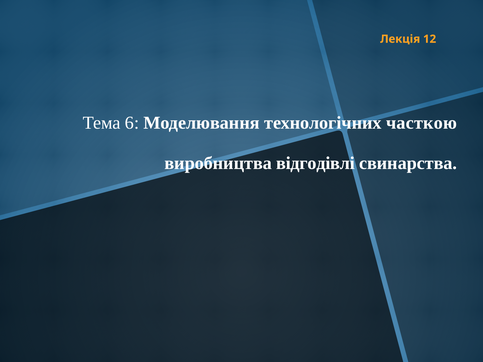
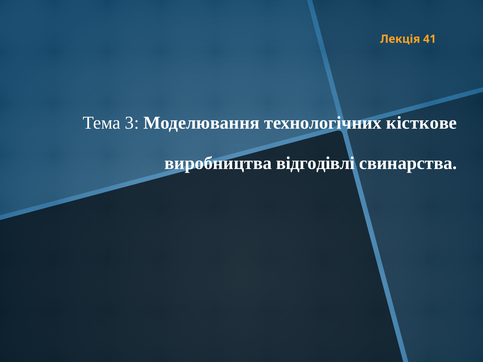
12: 12 -> 41 (430, 39)
6: 6 -> 3 (132, 123)
часткою: часткою -> кісткове (422, 123)
